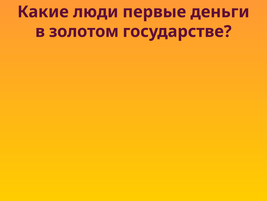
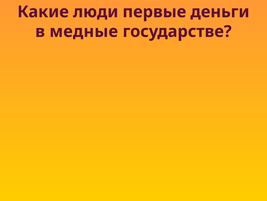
золотом: золотом -> медные (84, 31)
